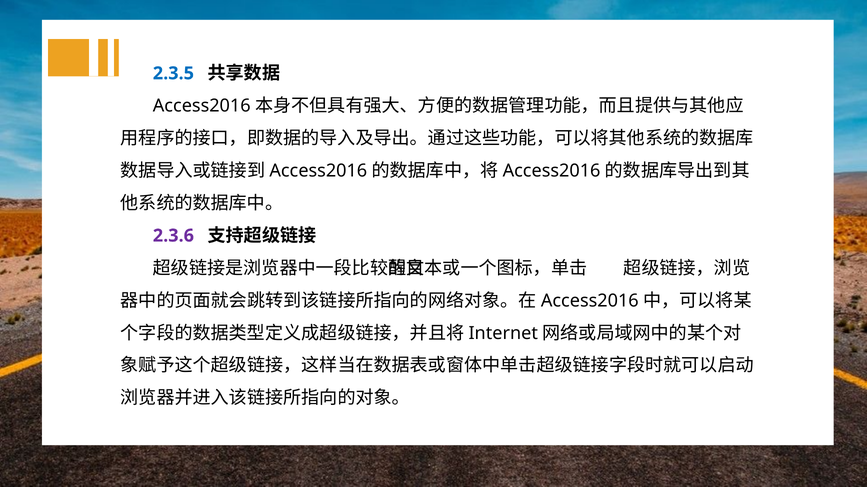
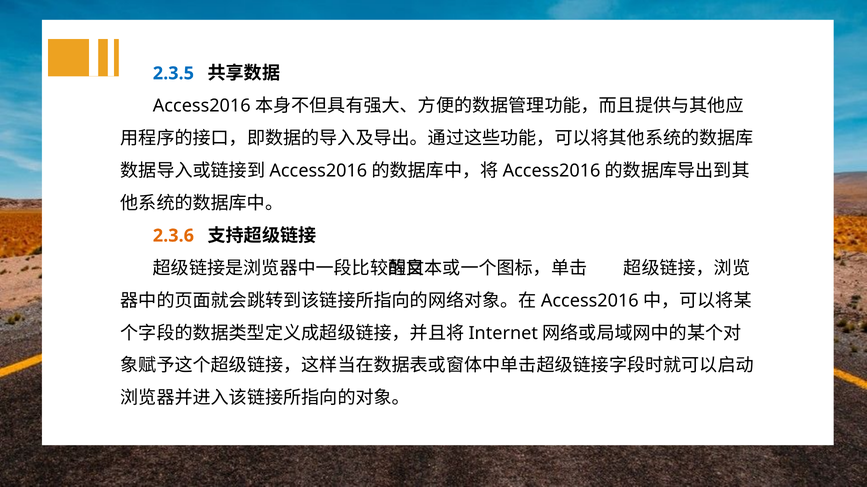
2.3.6 colour: purple -> orange (173, 236)
